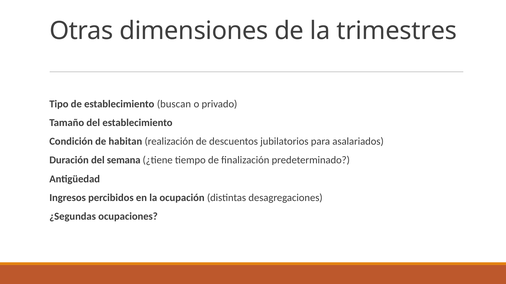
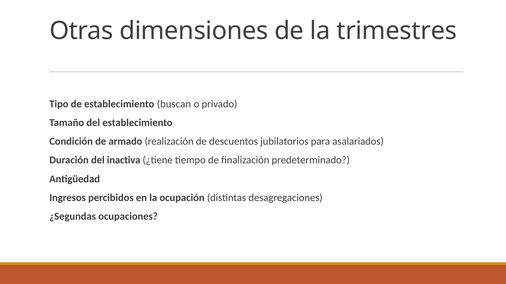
habitan: habitan -> armado (125, 142)
semana: semana -> inactiva (124, 161)
